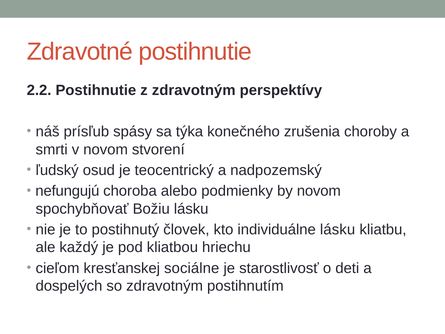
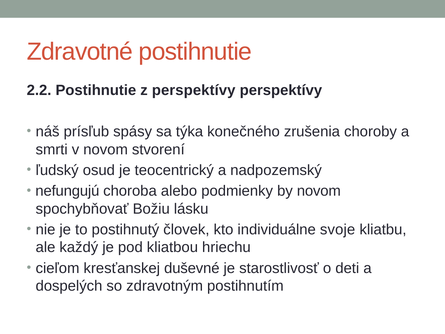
z zdravotným: zdravotným -> perspektívy (194, 90)
individuálne lásku: lásku -> svoje (338, 229)
sociálne: sociálne -> duševné (192, 268)
